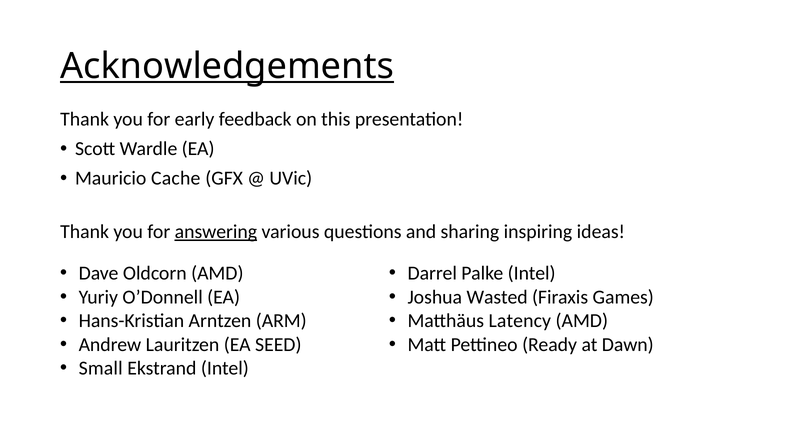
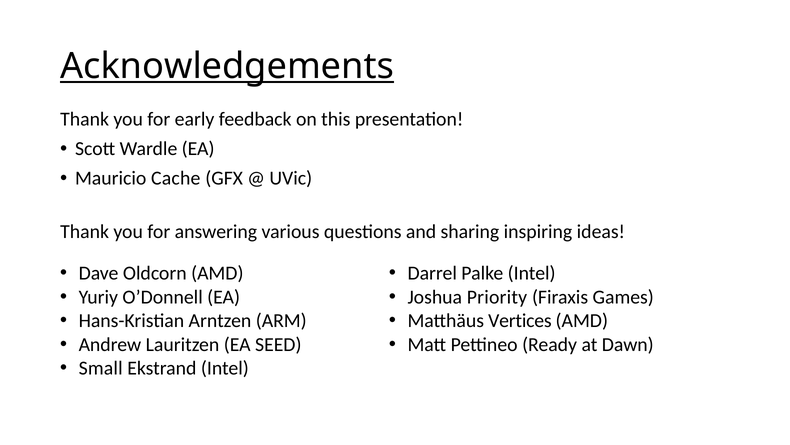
answering underline: present -> none (216, 231)
Wasted: Wasted -> Priority (497, 297)
Latency: Latency -> Vertices (520, 320)
